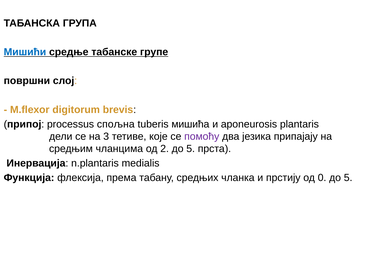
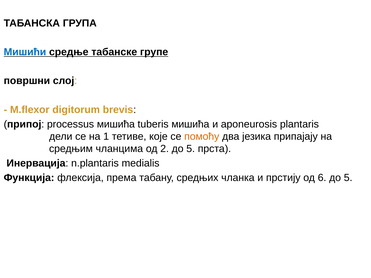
processus спољна: спољна -> мишића (116, 124)
3: 3 -> 1 (106, 137)
помоћу colour: purple -> orange (202, 137)
0: 0 -> 6 (322, 178)
